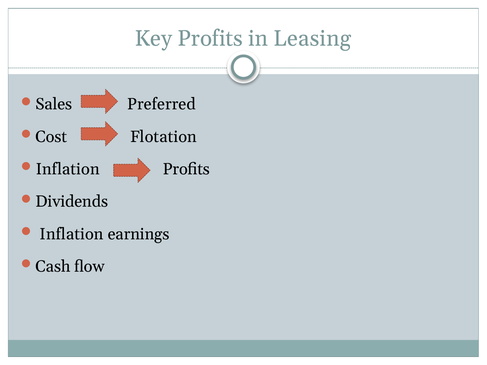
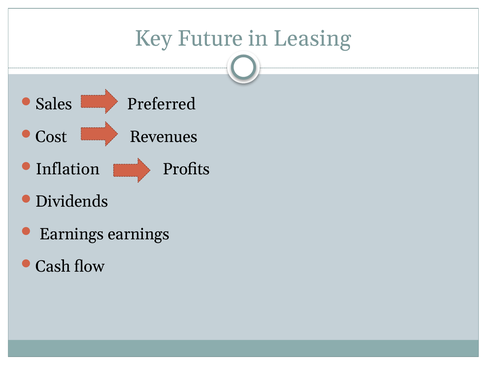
Key Profits: Profits -> Future (210, 38)
Flotation: Flotation -> Revenues (164, 137)
Inflation: Inflation -> Earnings (72, 234)
